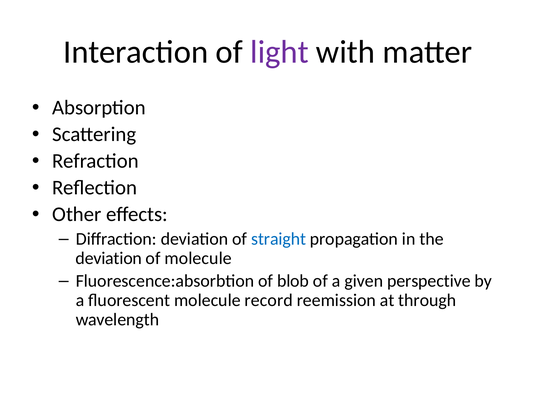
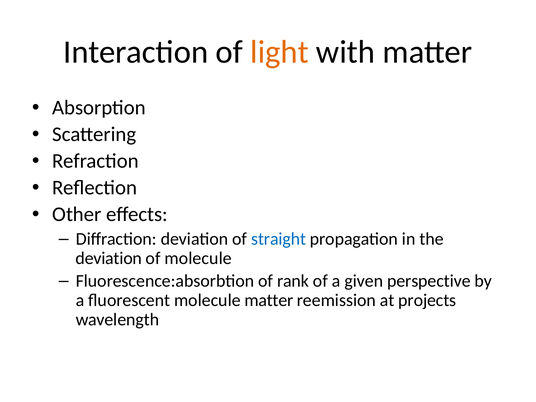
light colour: purple -> orange (279, 52)
blob: blob -> rank (293, 281)
molecule record: record -> matter (269, 300)
through: through -> projects (427, 300)
